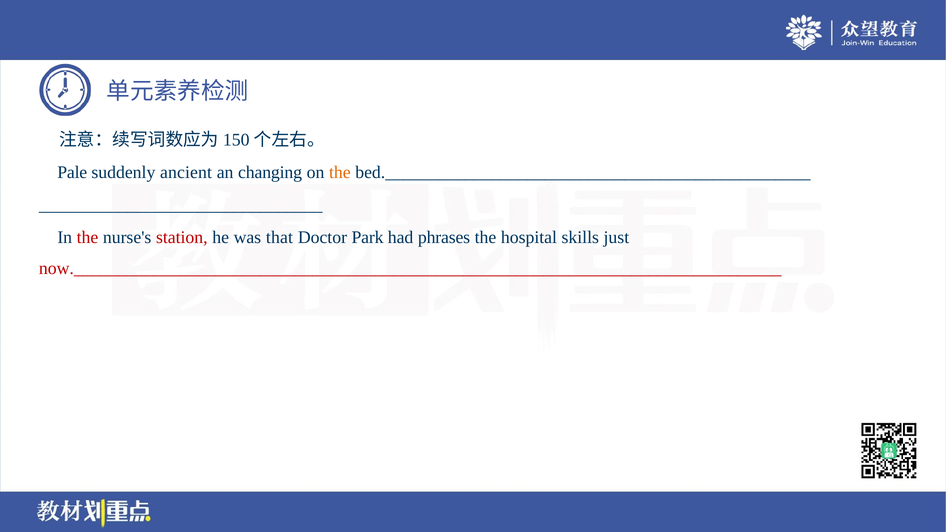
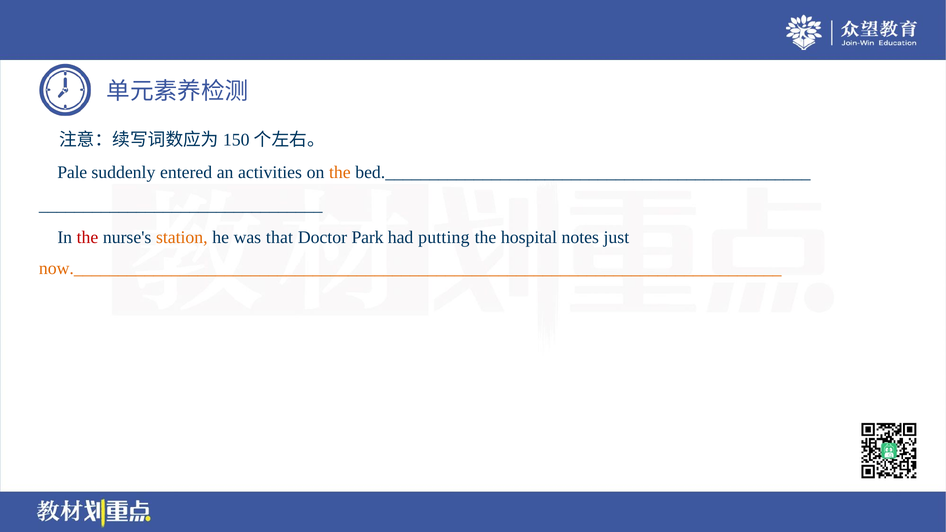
ancient: ancient -> entered (186, 173)
changing: changing -> activities (270, 173)
station colour: red -> orange (182, 238)
phrases: phrases -> putting (444, 238)
skills: skills -> notes (580, 238)
now.________________________________________________________________________________ colour: red -> orange (410, 268)
